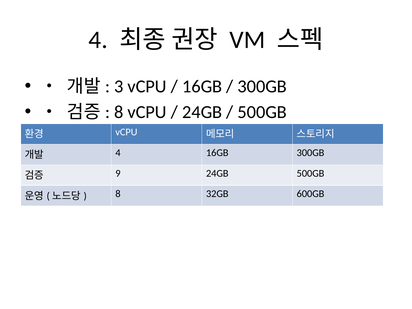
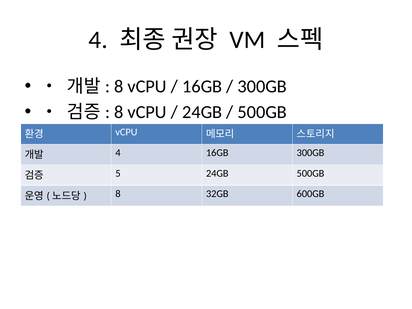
3: 3 -> 8 (119, 86)
9: 9 -> 5 (118, 173)
